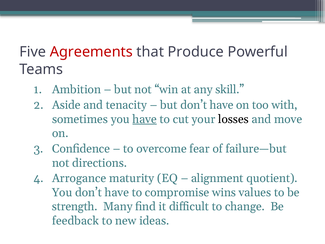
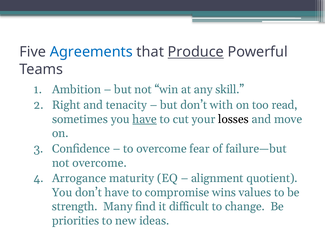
Agreements colour: red -> blue (91, 52)
Produce underline: none -> present (196, 52)
Aside: Aside -> Right (66, 105)
but don’t have: have -> with (222, 105)
with: with -> read (285, 105)
not directions: directions -> overcome (100, 163)
feedback: feedback -> priorities (76, 221)
